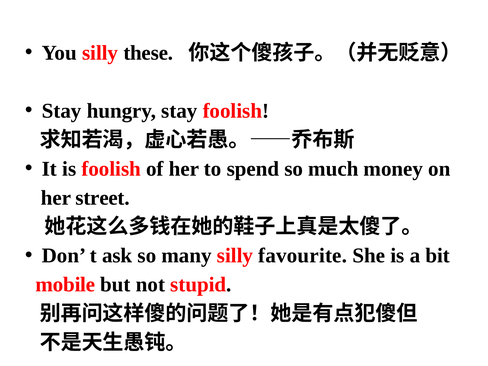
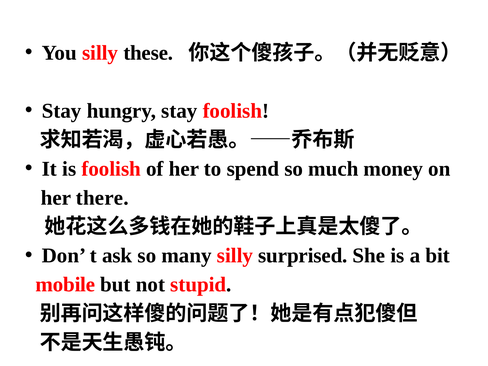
street: street -> there (102, 198)
favourite: favourite -> surprised (303, 256)
